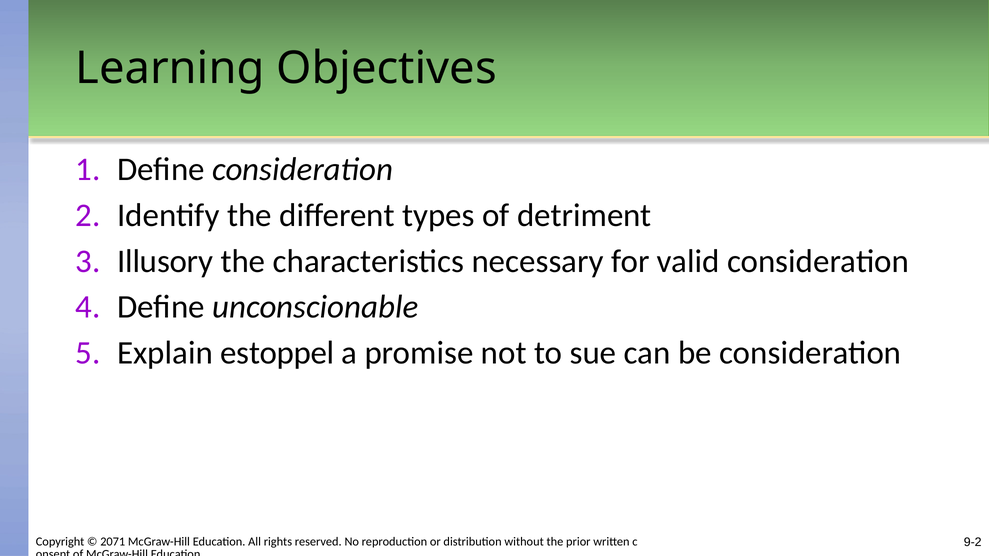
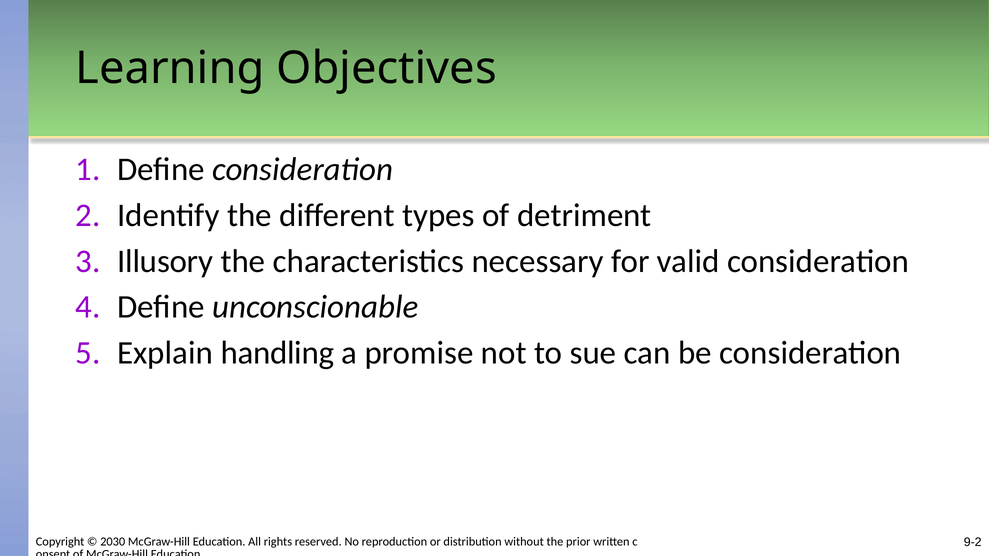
estoppel: estoppel -> handling (277, 353)
2071: 2071 -> 2030 (113, 542)
